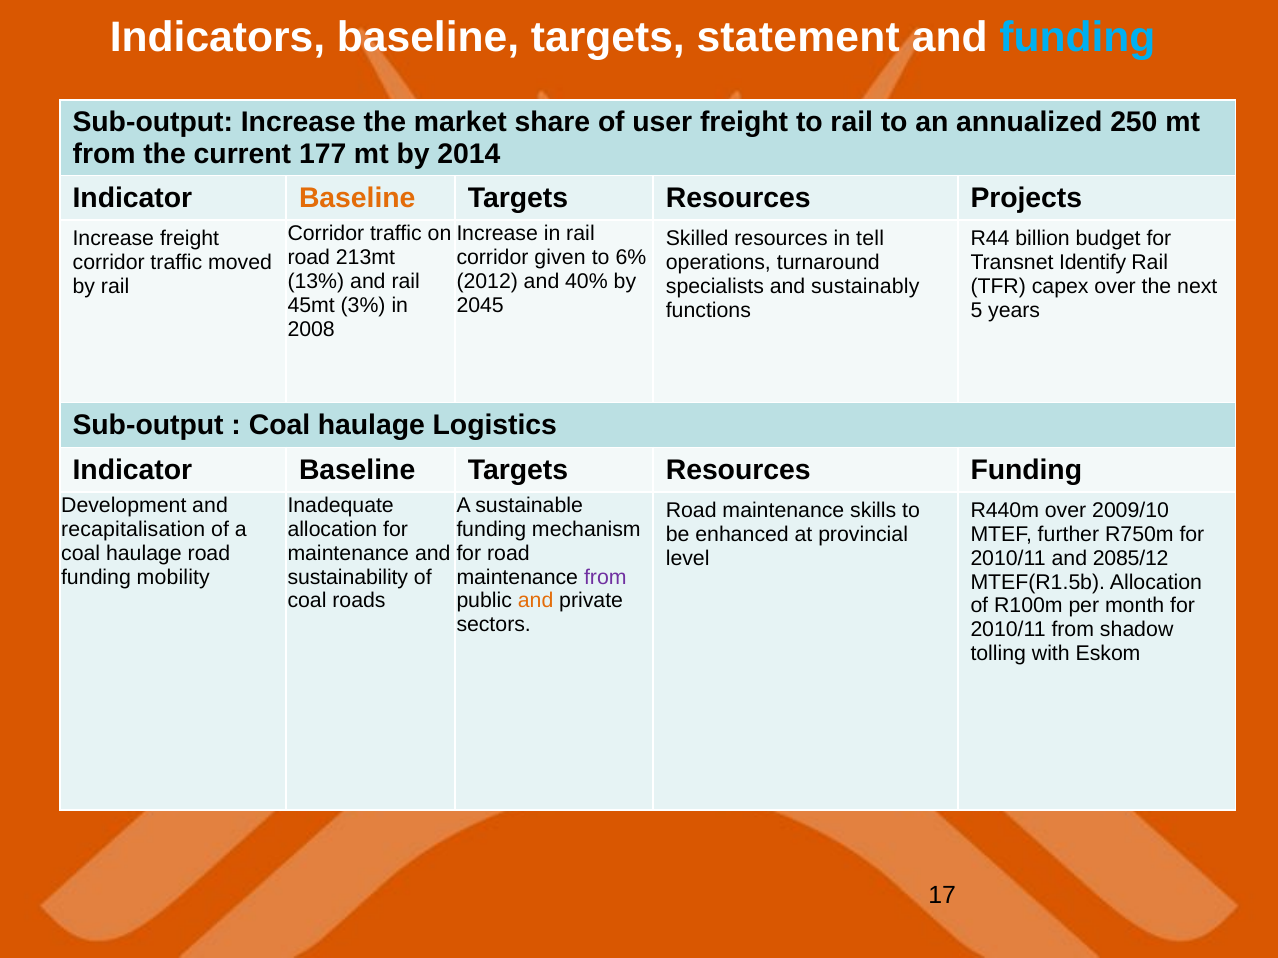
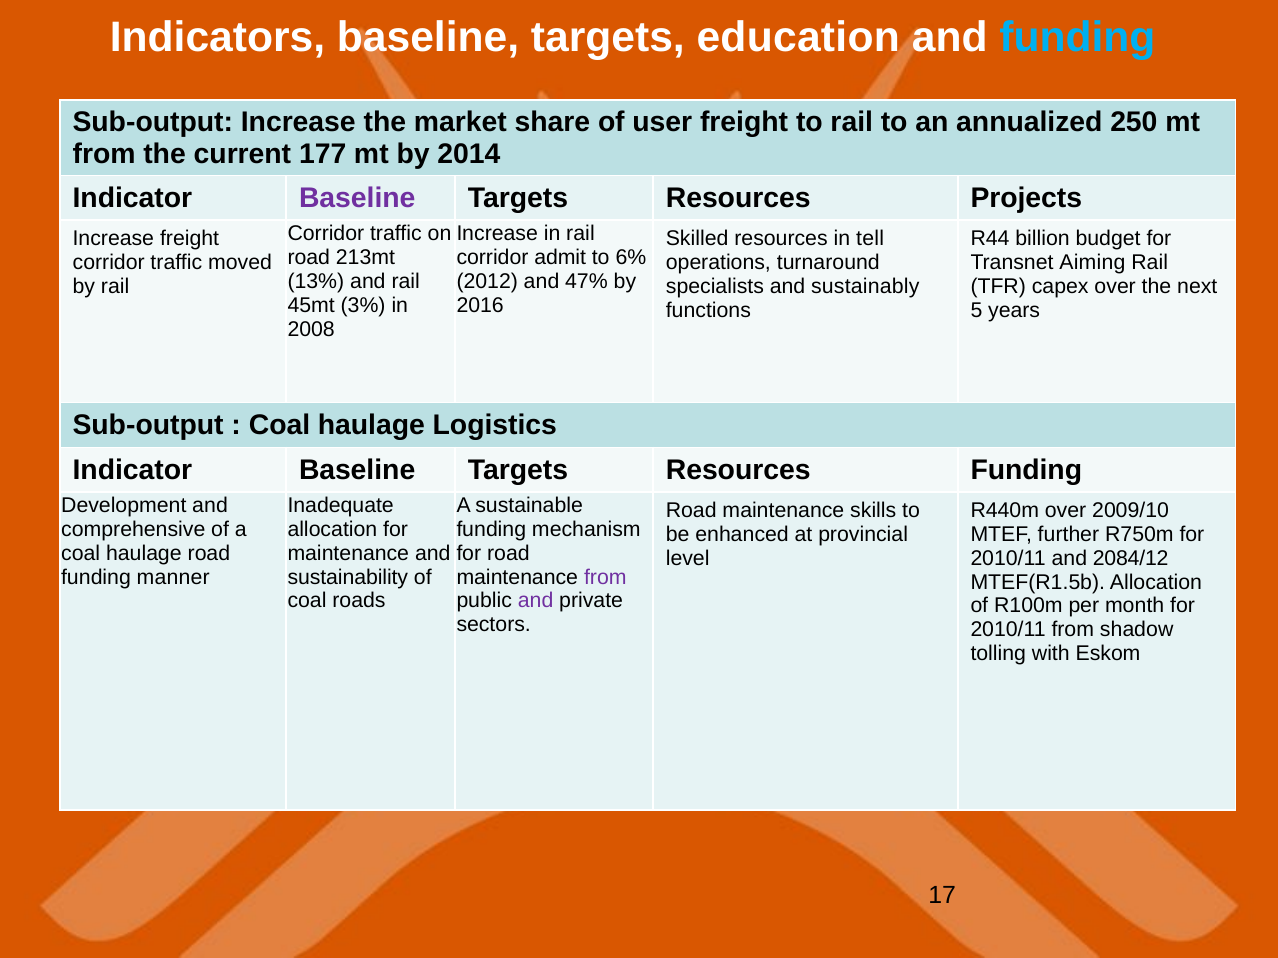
statement: statement -> education (798, 38)
Baseline colour: orange -> purple (357, 198)
given: given -> admit (560, 258)
Identify: Identify -> Aiming (1092, 263)
40%: 40% -> 47% (586, 281)
2045: 2045 -> 2016 (480, 305)
recapitalisation: recapitalisation -> comprehensive (133, 530)
2085/12: 2085/12 -> 2084/12 (1131, 559)
mobility: mobility -> manner (173, 577)
and colour: orange -> purple (536, 601)
